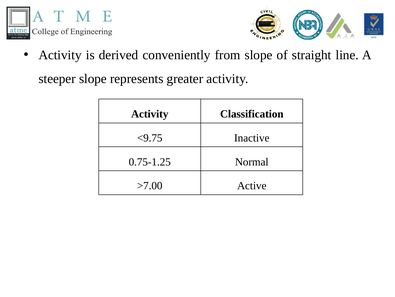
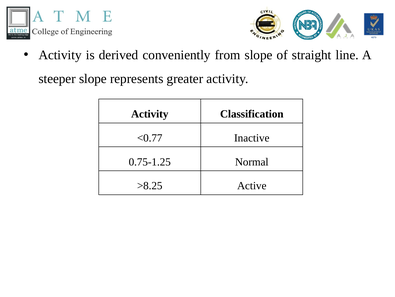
<9.75: <9.75 -> <0.77 (150, 138)
>7.00: >7.00 -> >8.25 (150, 185)
